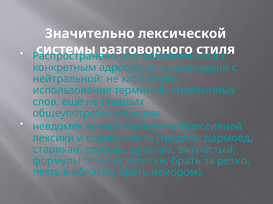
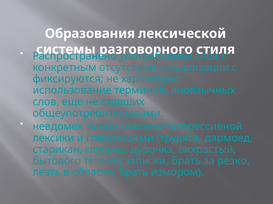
Значительно: Значительно -> Образования (90, 34)
адресуется: адресуется -> отсутствии (127, 68)
нейтральной: нейтральной -> фиксируются (68, 79)
оценочность: оценочность -> говорящими (120, 138)
формулы: формулы -> бытового (57, 161)
